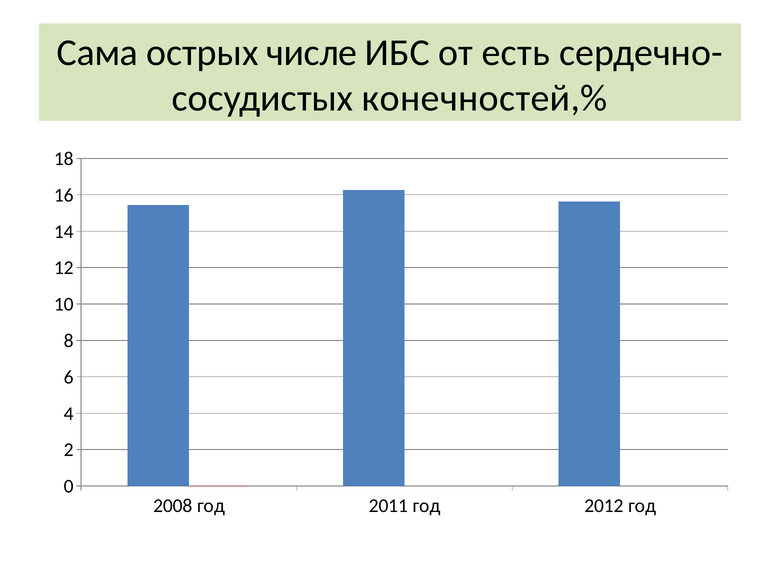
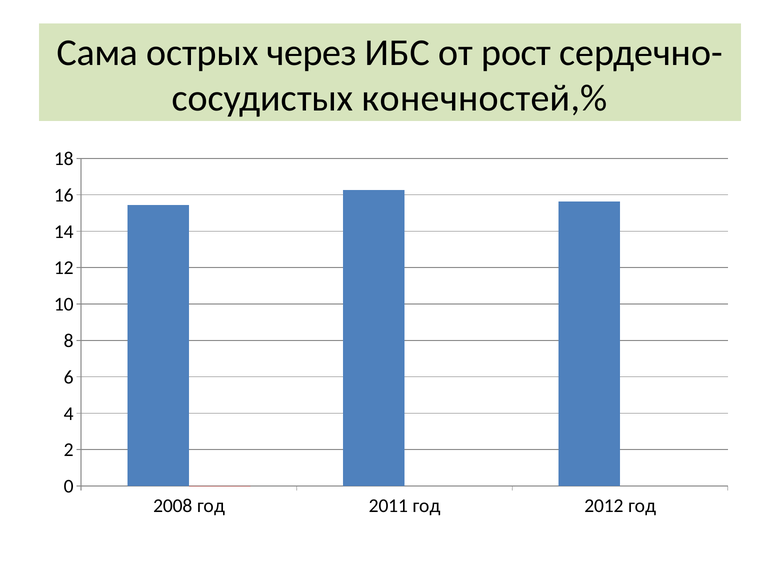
числе: числе -> через (312, 53)
есть: есть -> рост (516, 53)
